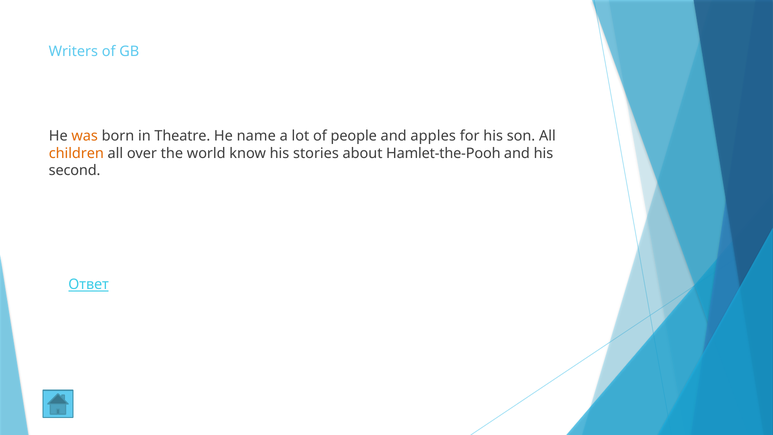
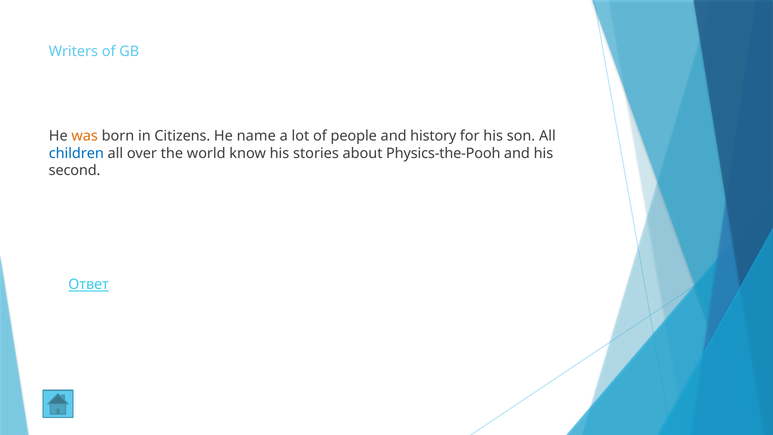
Theatre: Theatre -> Citizens (182, 136)
apples: apples -> history (433, 136)
children colour: orange -> blue (76, 153)
Hamlet-the-Pooh: Hamlet-the-Pooh -> Physics-the-Pooh (443, 153)
